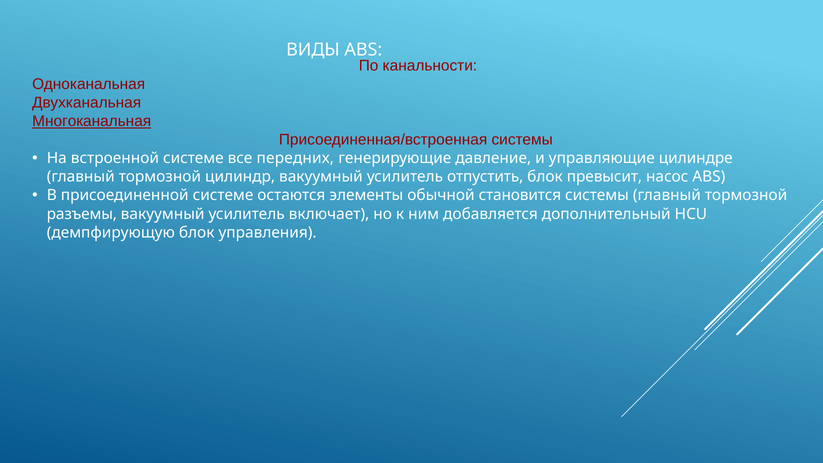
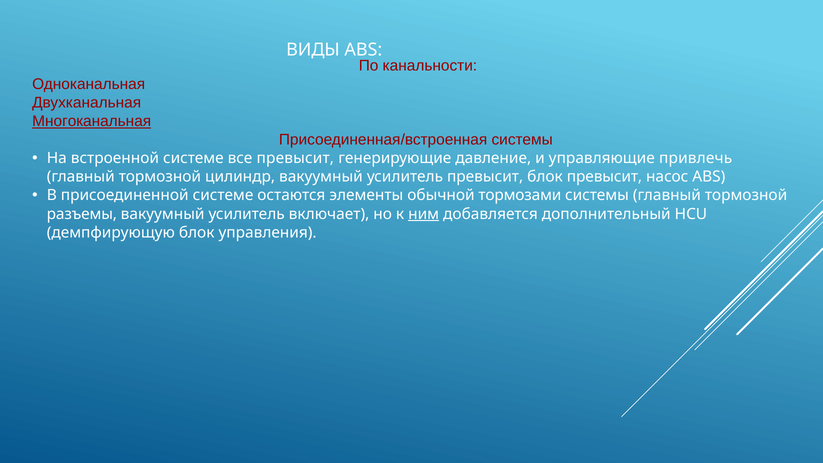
все передних: передних -> превысит (295, 158)
цилиндре: цилиндре -> привлечь (696, 158)
усилитель отпустить: отпустить -> превысит (485, 177)
становится: становится -> тормозами (520, 195)
ним underline: none -> present (424, 214)
